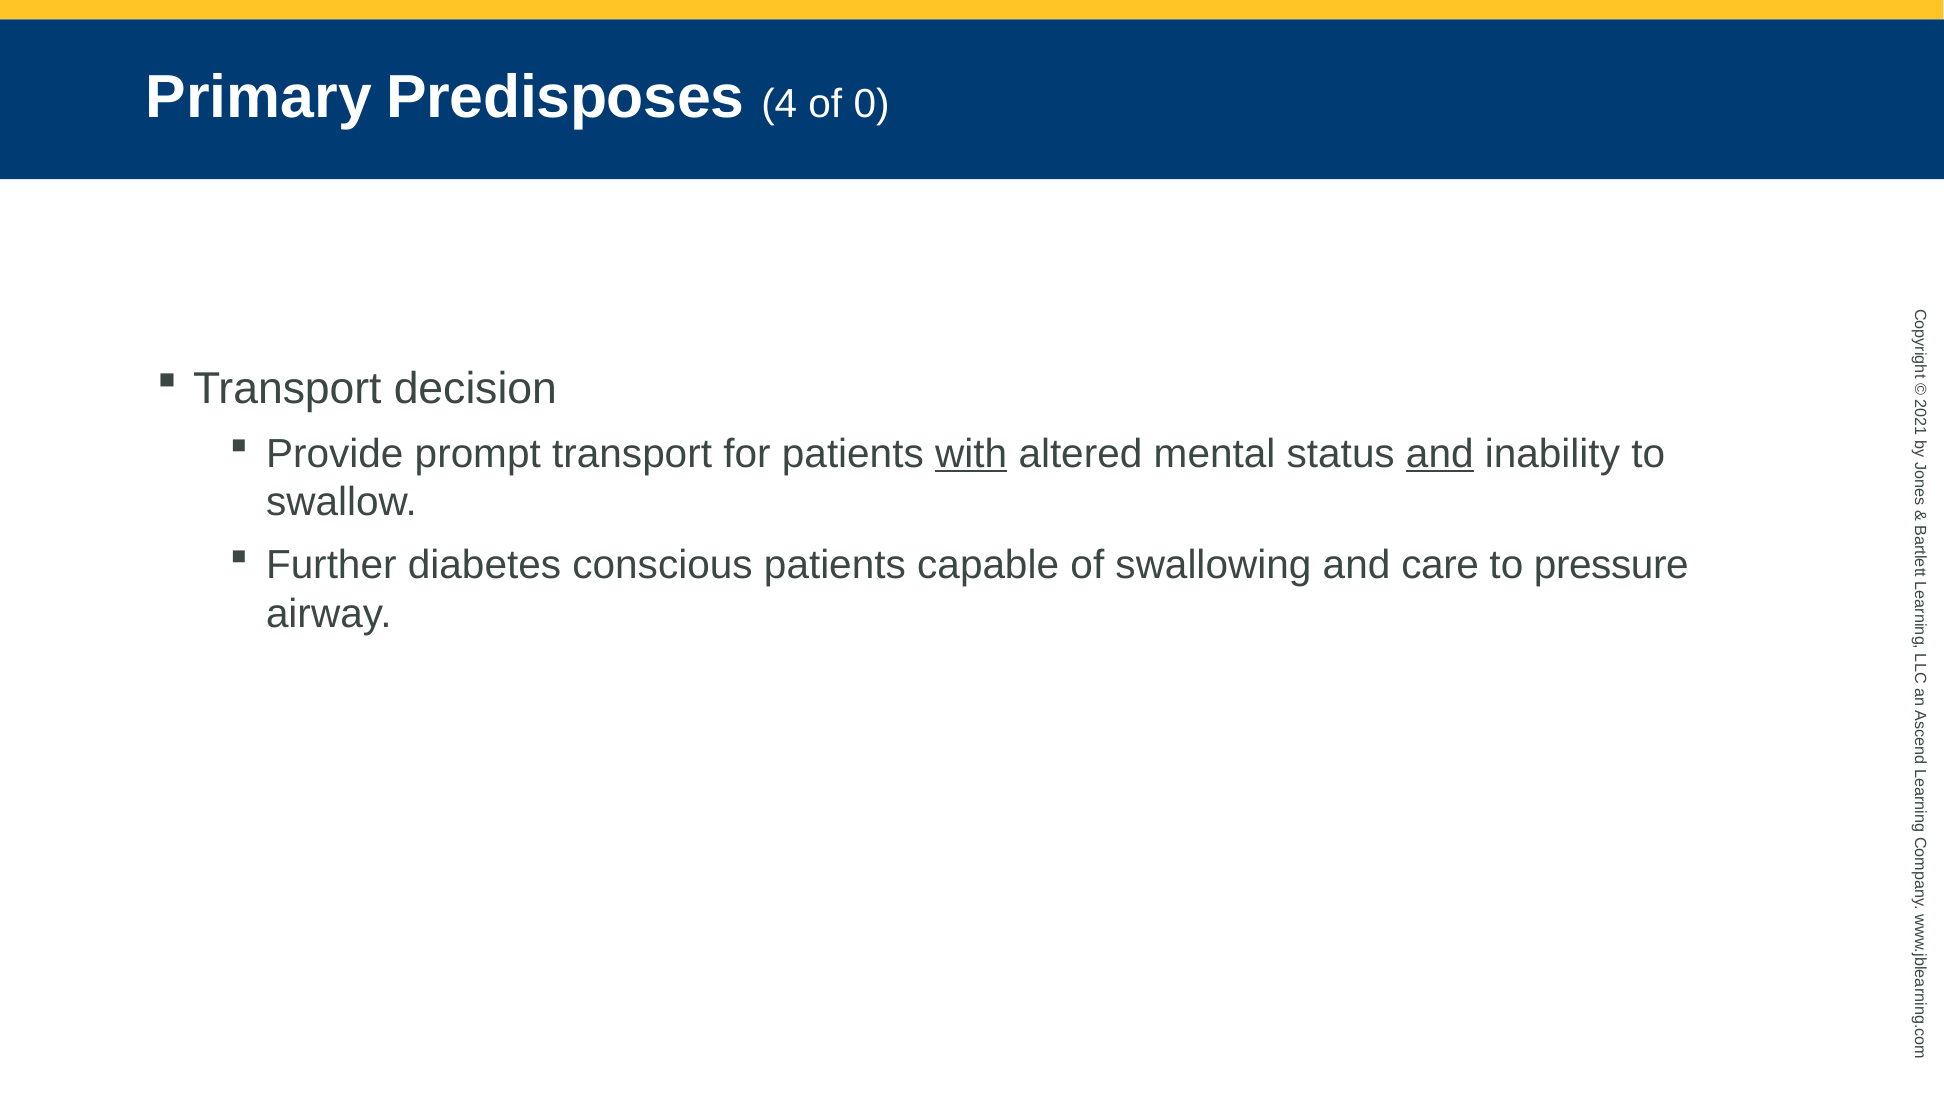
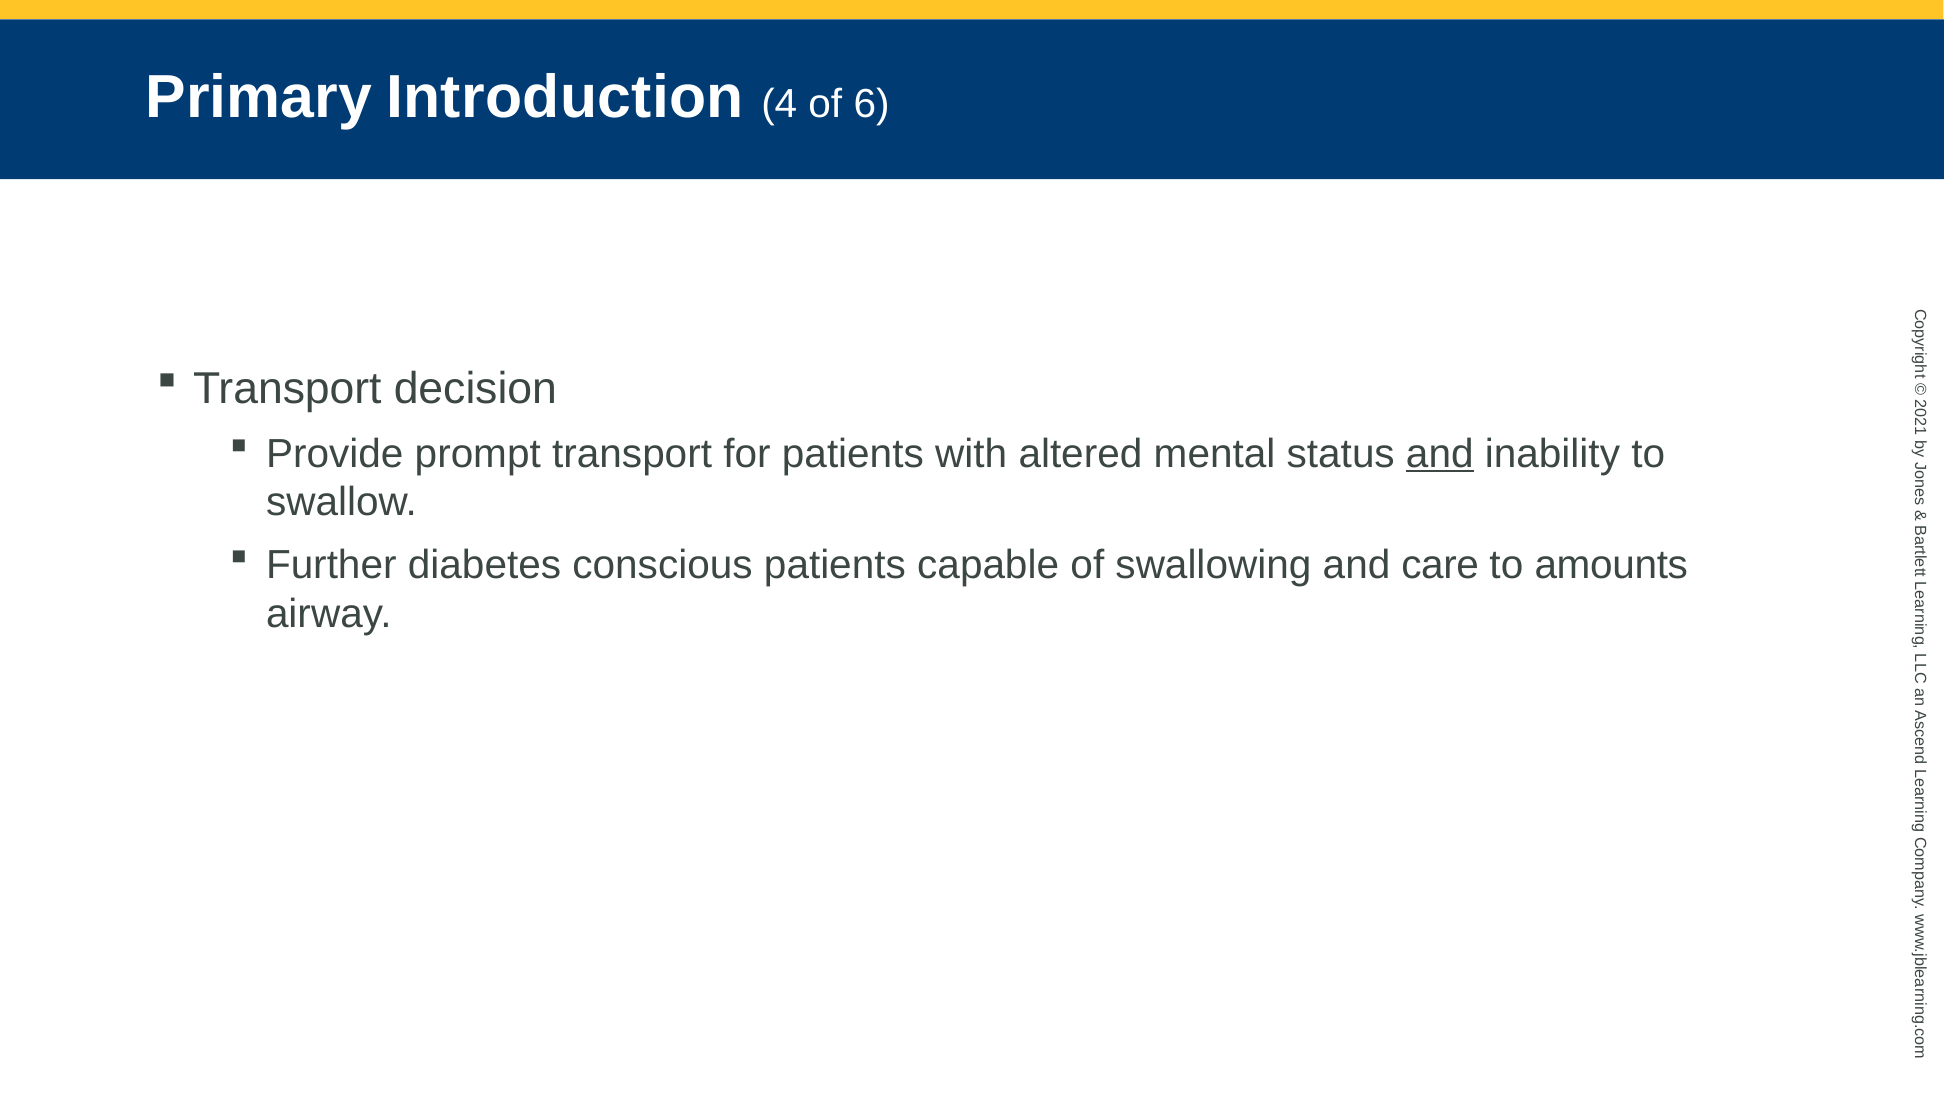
Predisposes: Predisposes -> Introduction (565, 98)
of 0: 0 -> 6 (872, 104)
with underline: present -> none (971, 453)
pressure: pressure -> amounts (1611, 565)
